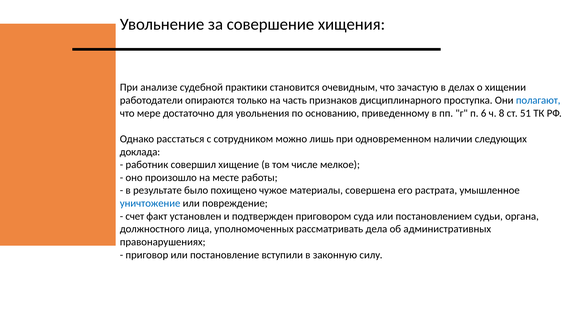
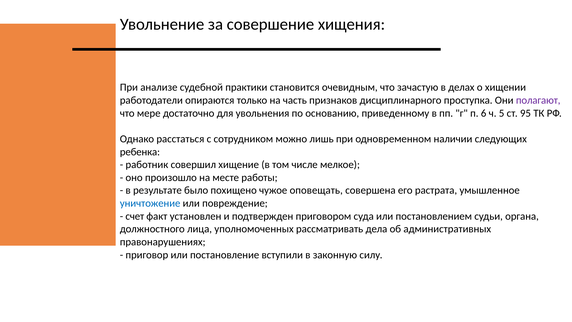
полагают colour: blue -> purple (538, 100)
8: 8 -> 5 (502, 113)
51: 51 -> 95 (525, 113)
доклада: доклада -> ребенка (140, 152)
материалы: материалы -> оповещать (316, 190)
